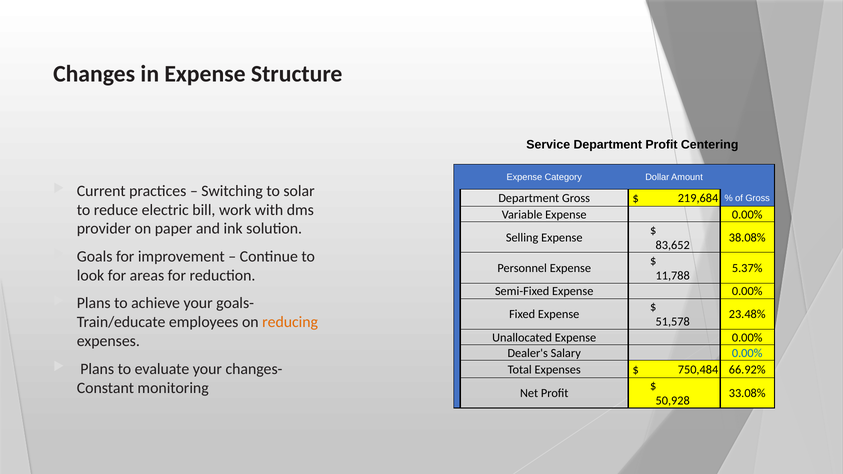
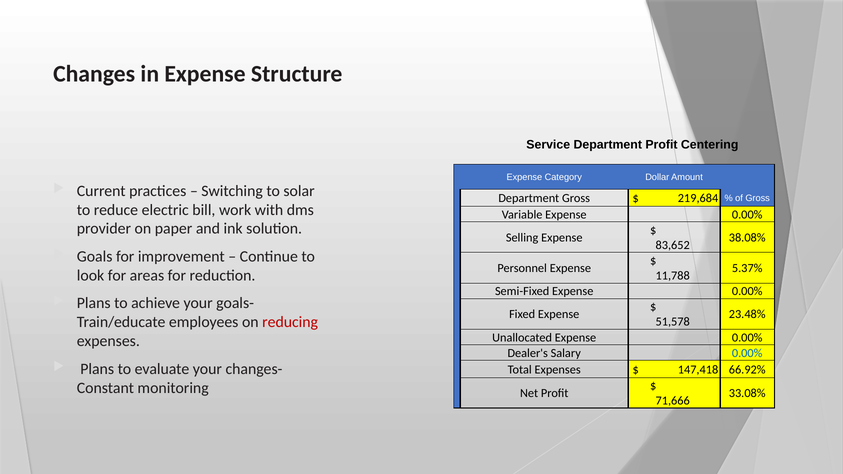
reducing colour: orange -> red (290, 322)
750,484: 750,484 -> 147,418 (698, 370)
50,928: 50,928 -> 71,666 (673, 401)
